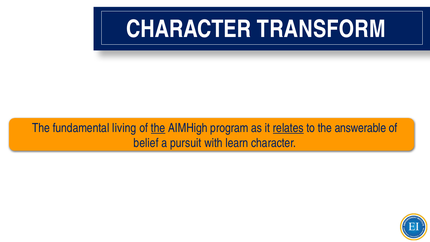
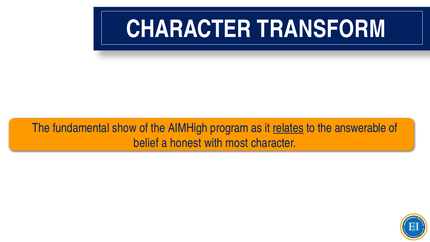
living: living -> show (124, 128)
the underline: present -> none (158, 128)
pursuit: pursuit -> honest (186, 143)
learn: learn -> most (237, 143)
